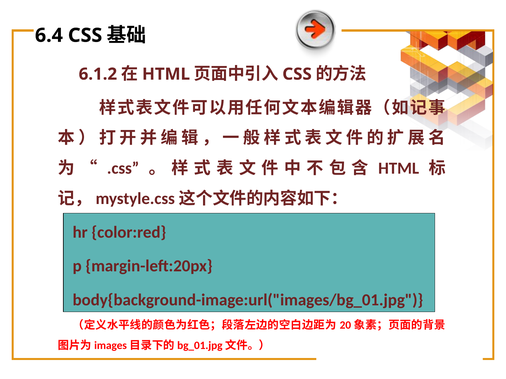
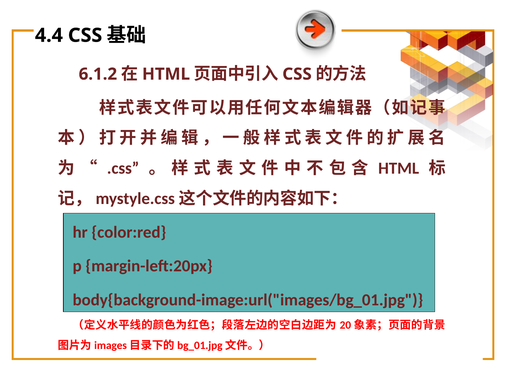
6.4: 6.4 -> 4.4 (49, 35)
